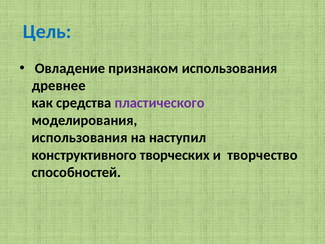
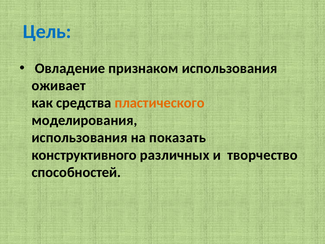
древнее: древнее -> оживает (59, 86)
пластического colour: purple -> orange (160, 103)
наступил: наступил -> показать (178, 138)
творческих: творческих -> различных (175, 155)
